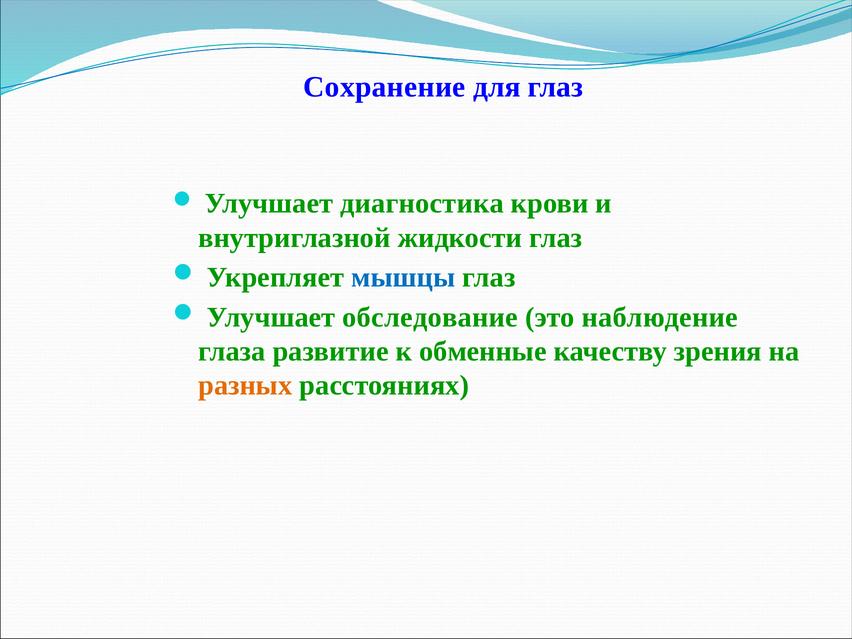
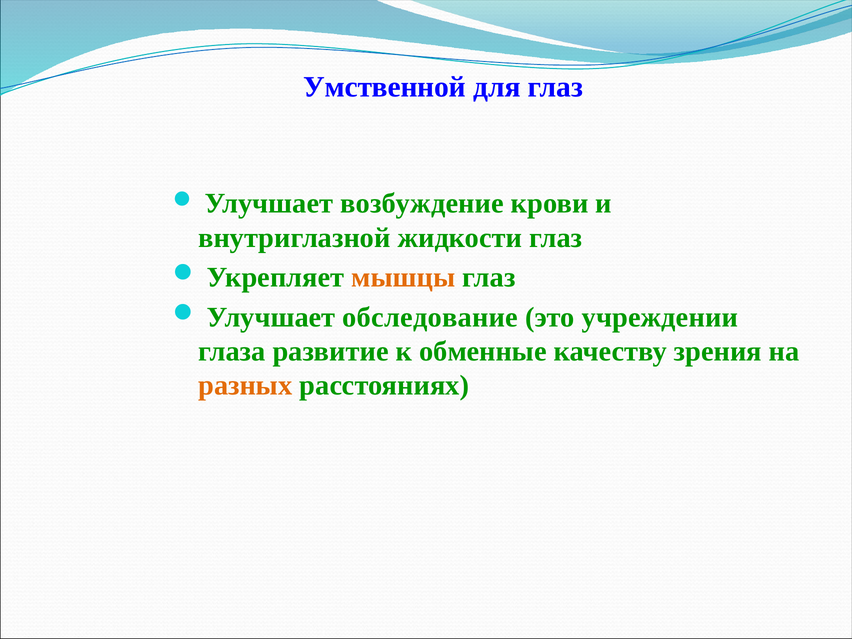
Сохранение: Сохранение -> Умственной (385, 87)
диагностика: диагностика -> возбуждение (422, 204)
мышцы colour: blue -> orange (403, 277)
наблюдение: наблюдение -> учреждении (660, 317)
